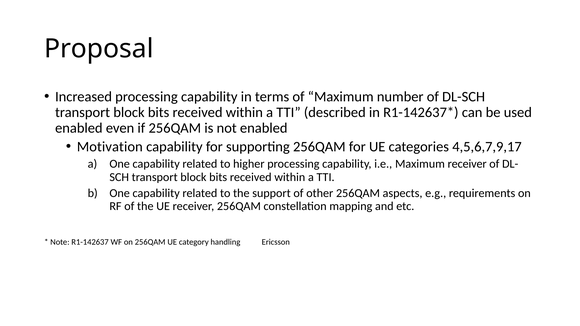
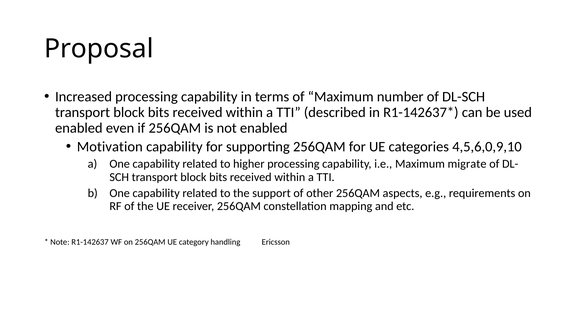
4,5,6,7,9,17: 4,5,6,7,9,17 -> 4,5,6,0,9,10 (487, 147)
Maximum receiver: receiver -> migrate (467, 164)
